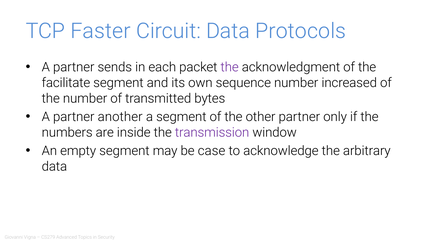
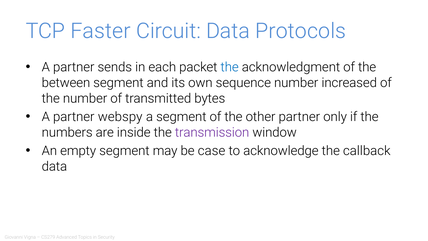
the colour: purple -> blue (230, 67)
facilitate: facilitate -> between (66, 83)
another: another -> webspy (120, 117)
arbitrary: arbitrary -> callback (367, 151)
